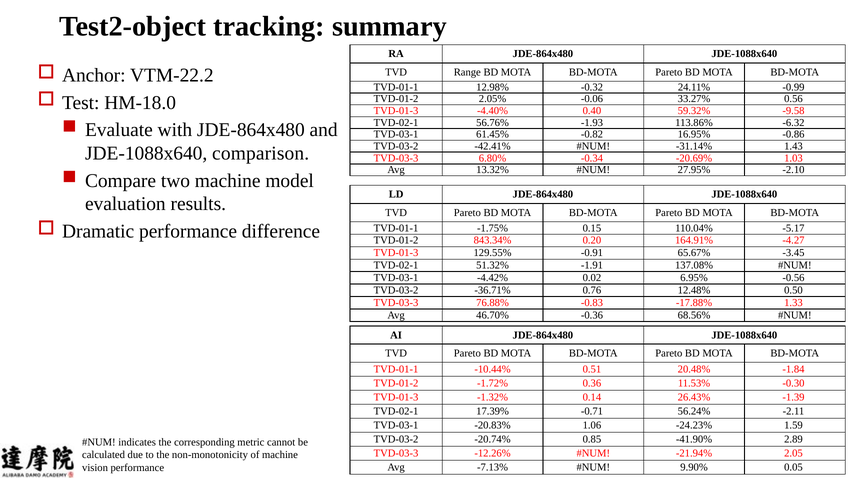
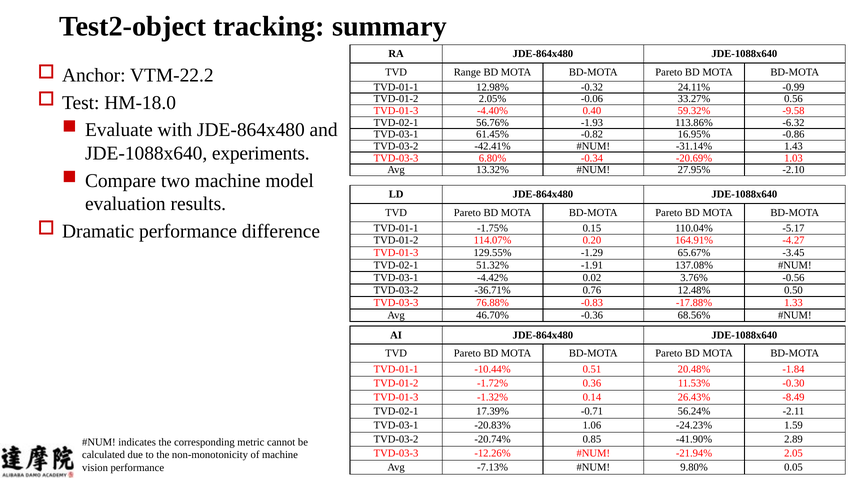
comparison: comparison -> experiments (261, 153)
843.34%: 843.34% -> 114.07% (493, 240)
-0.91: -0.91 -> -1.29 (592, 253)
6.95%: 6.95% -> 3.76% (694, 278)
-1.39: -1.39 -> -8.49 (793, 397)
9.90%: 9.90% -> 9.80% (694, 467)
